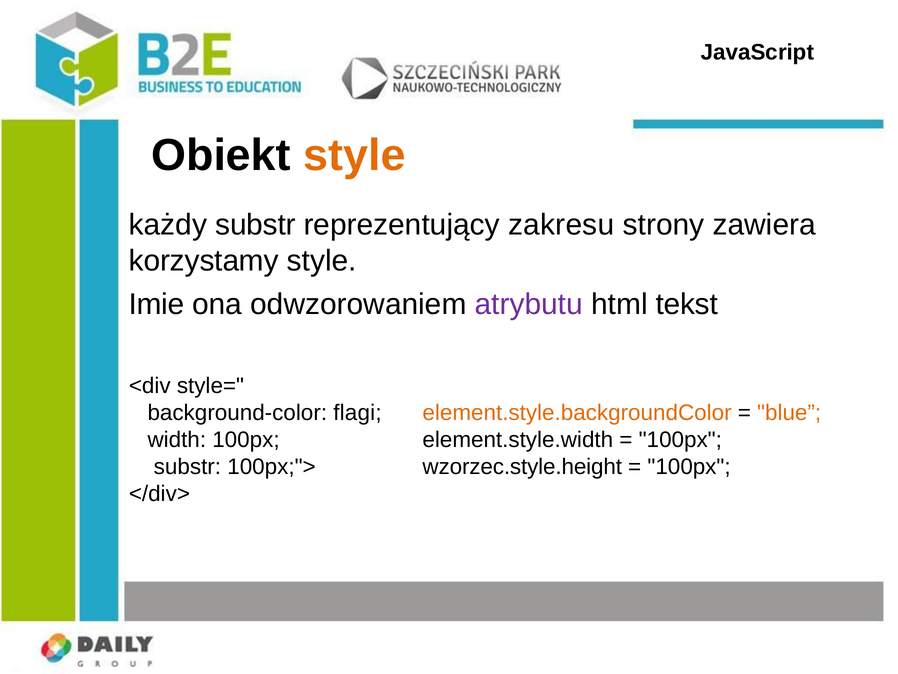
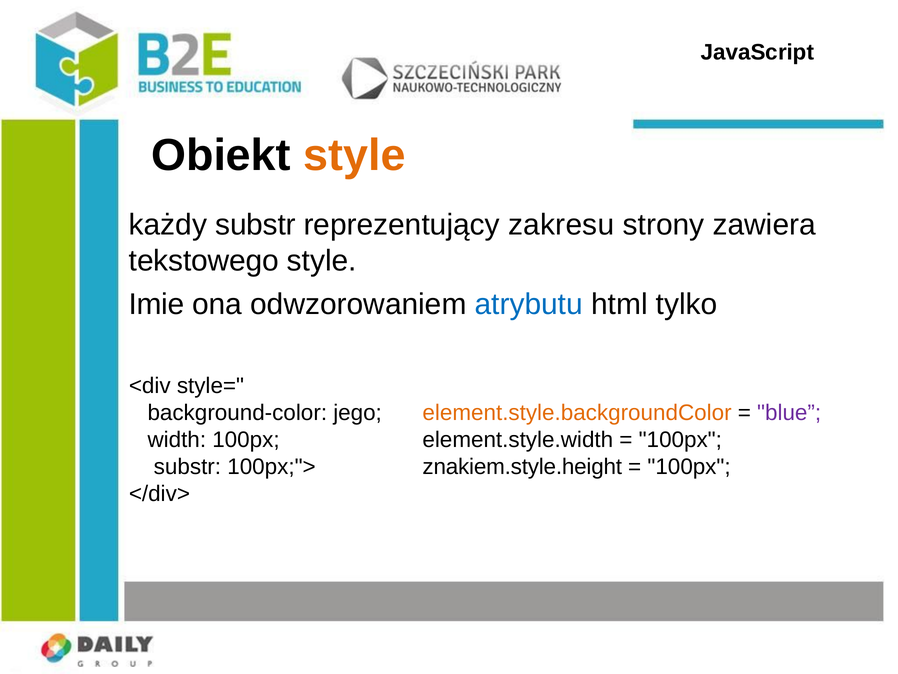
korzystamy: korzystamy -> tekstowego (204, 261)
atrybutu colour: purple -> blue (529, 304)
tekst: tekst -> tylko (687, 304)
flagi: flagi -> jego (358, 413)
blue colour: orange -> purple (789, 413)
wzorzec.style.height: wzorzec.style.height -> znakiem.style.height (522, 467)
